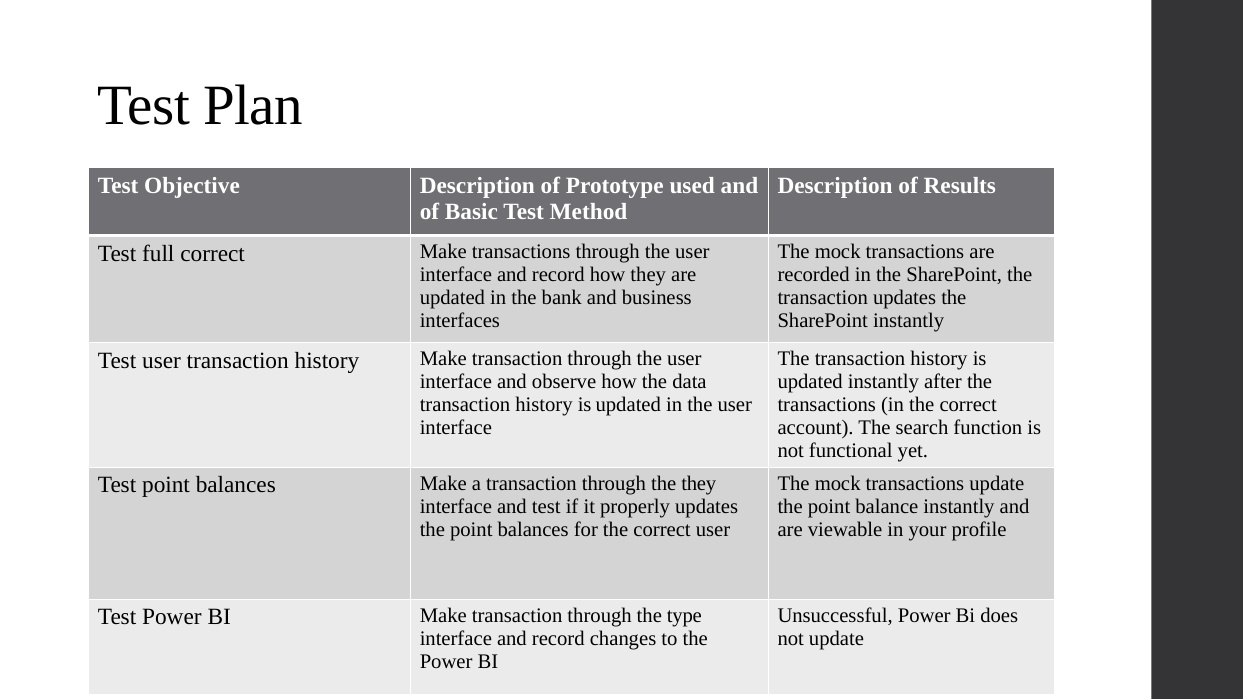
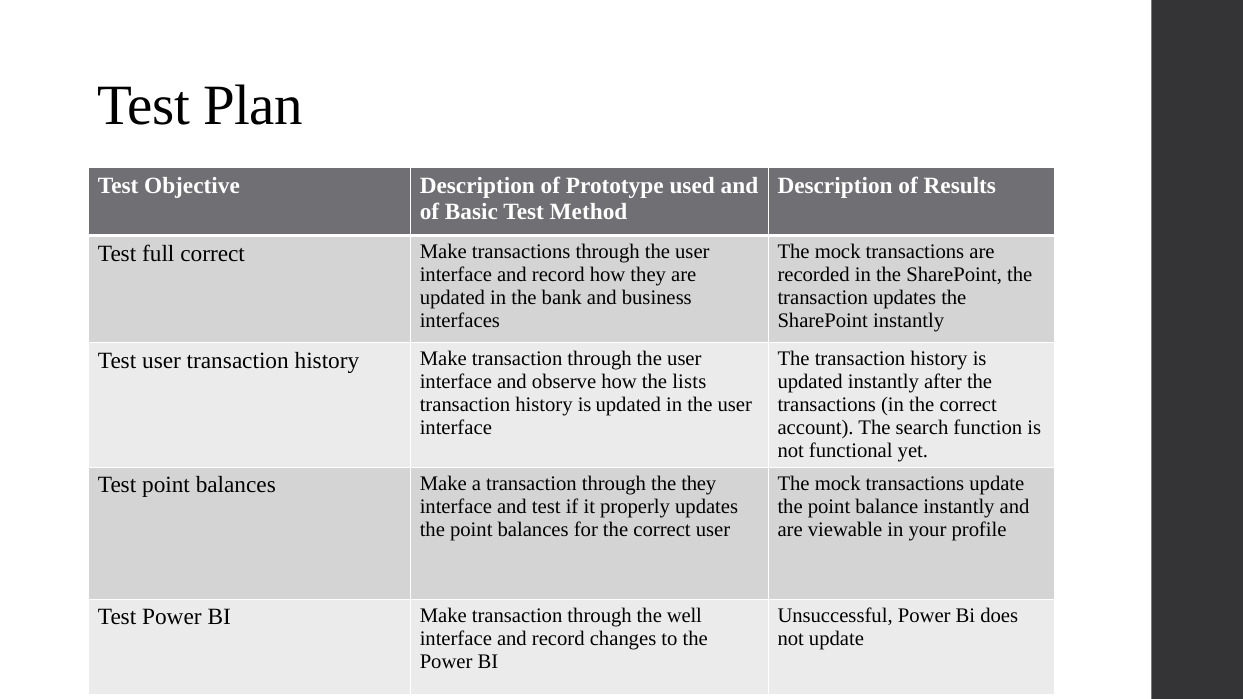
data: data -> lists (689, 382)
type: type -> well (684, 616)
